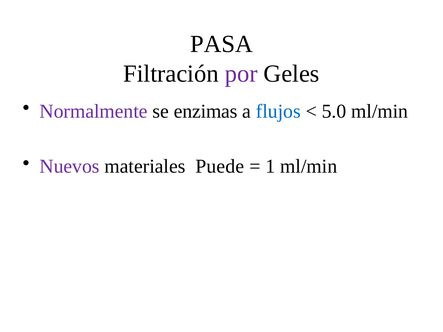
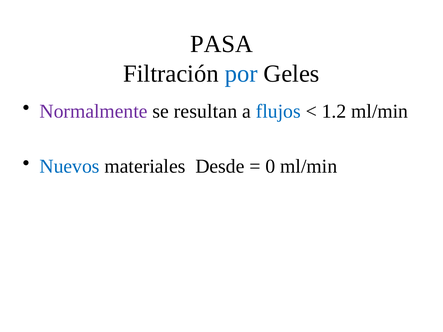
por colour: purple -> blue (241, 74)
enzimas: enzimas -> resultan (206, 111)
5.0: 5.0 -> 1.2 (334, 111)
Nuevos colour: purple -> blue (70, 167)
Puede: Puede -> Desde (220, 167)
1: 1 -> 0 (270, 167)
